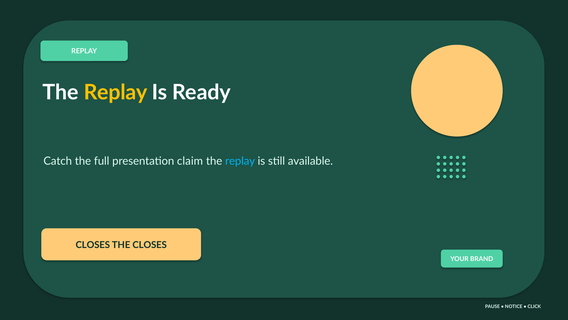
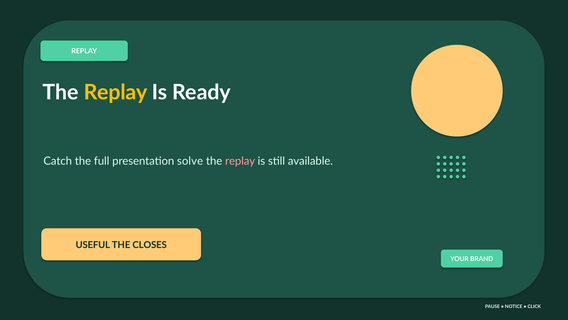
claim: claim -> solve (190, 161)
replay colour: light blue -> pink (240, 161)
CLOSES: CLOSES -> USEFUL (93, 245)
